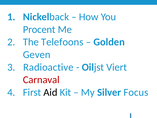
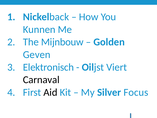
Procent: Procent -> Kunnen (39, 29)
Telefoons: Telefoons -> Mijnbouw (62, 42)
Radioactive: Radioactive -> Elektronisch (48, 67)
Carnaval colour: red -> black (41, 80)
